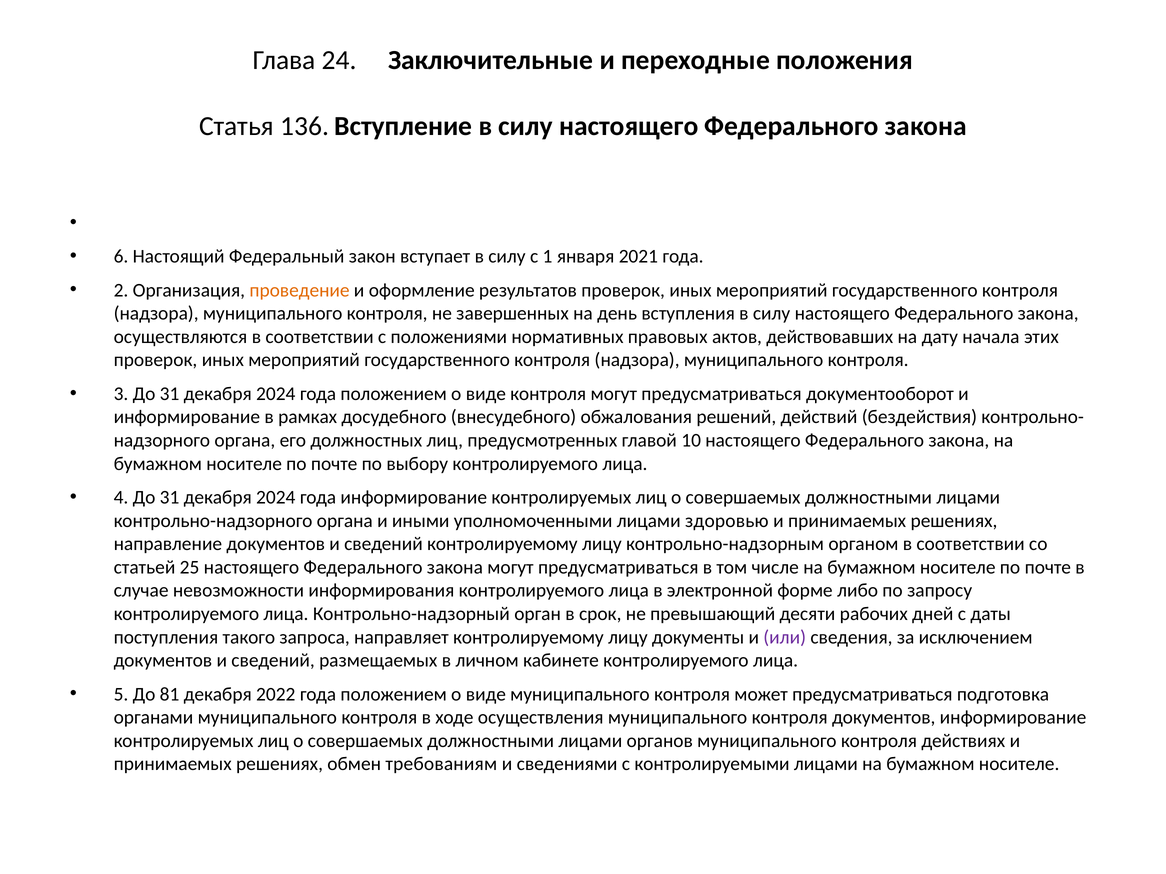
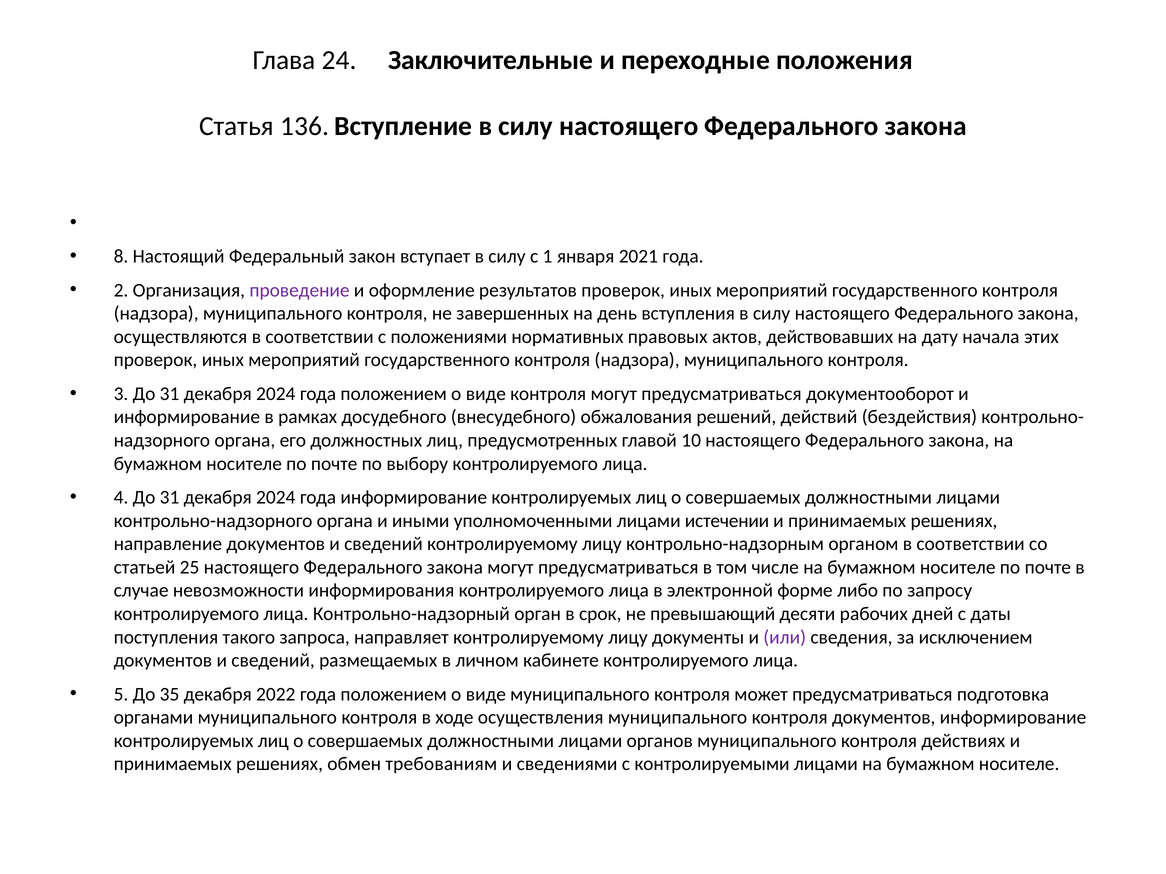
6: 6 -> 8 (121, 257)
проведение colour: orange -> purple (300, 290)
здоровью: здоровью -> истечении (727, 521)
81: 81 -> 35 (170, 695)
